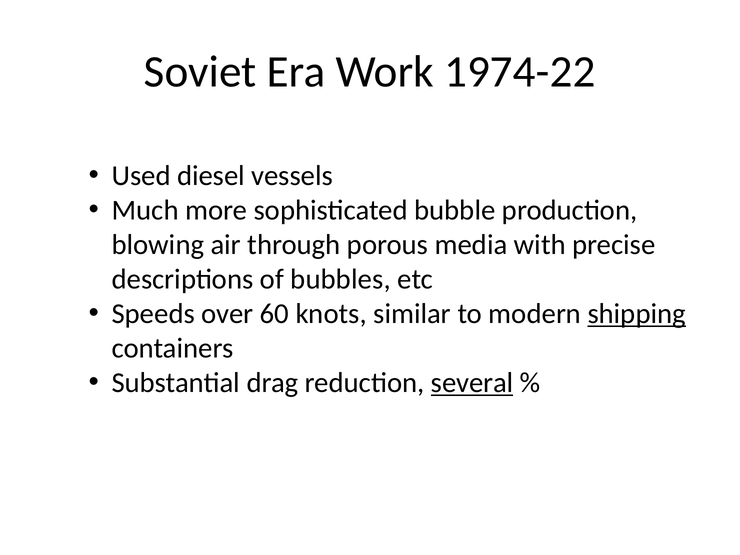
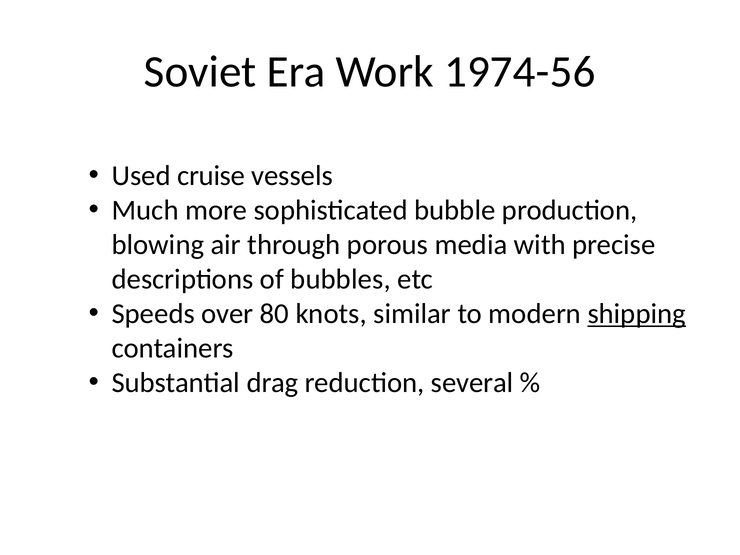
1974-22: 1974-22 -> 1974-56 (520, 72)
diesel: diesel -> cruise (211, 176)
60: 60 -> 80 (274, 314)
several underline: present -> none (472, 383)
